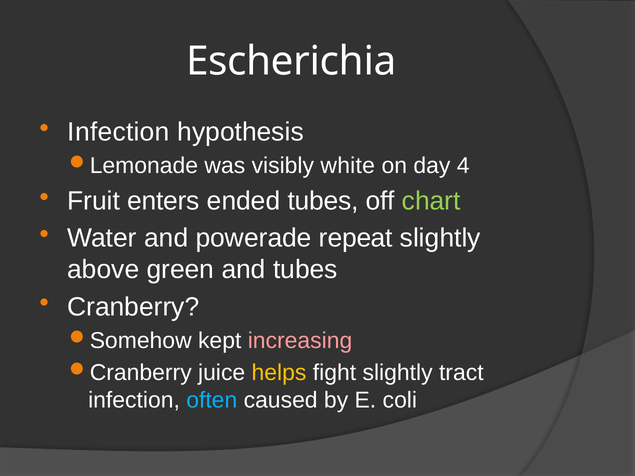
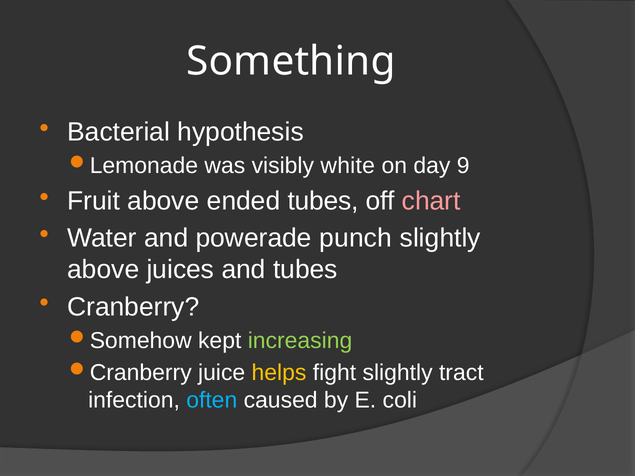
Escherichia: Escherichia -> Something (291, 62)
Infection: Infection -> Bacterial (119, 132)
4: 4 -> 9 (463, 166)
Fruit enters: enters -> above (163, 201)
chart colour: light green -> pink (431, 201)
repeat: repeat -> punch (356, 238)
green: green -> juices (180, 270)
increasing colour: pink -> light green (300, 341)
